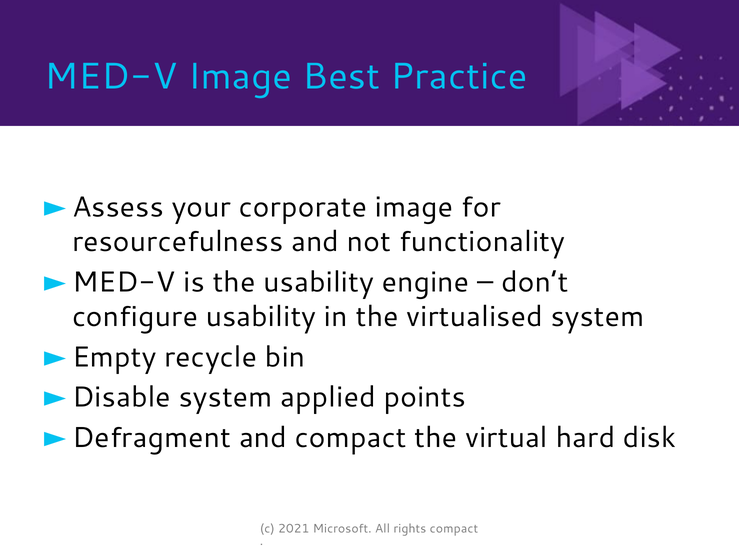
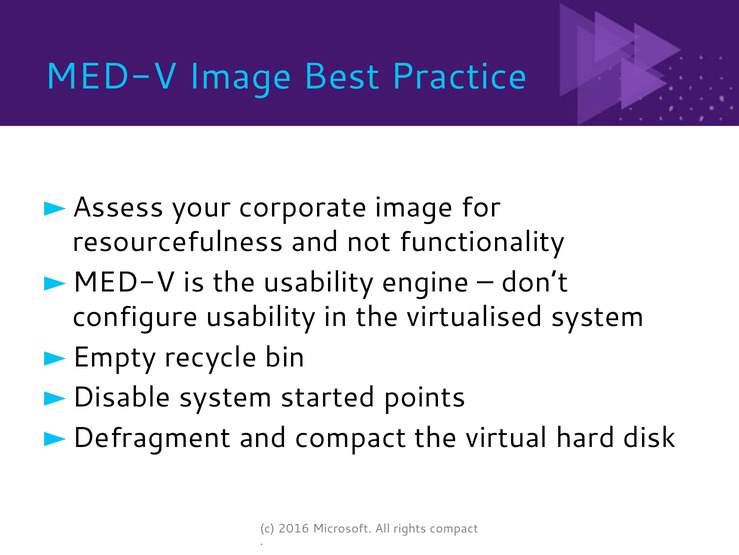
applied: applied -> started (328, 397)
2021: 2021 -> 2016 (294, 528)
